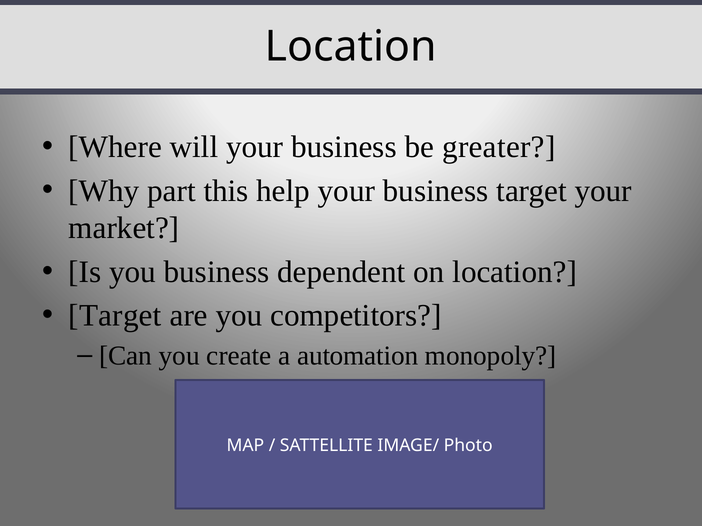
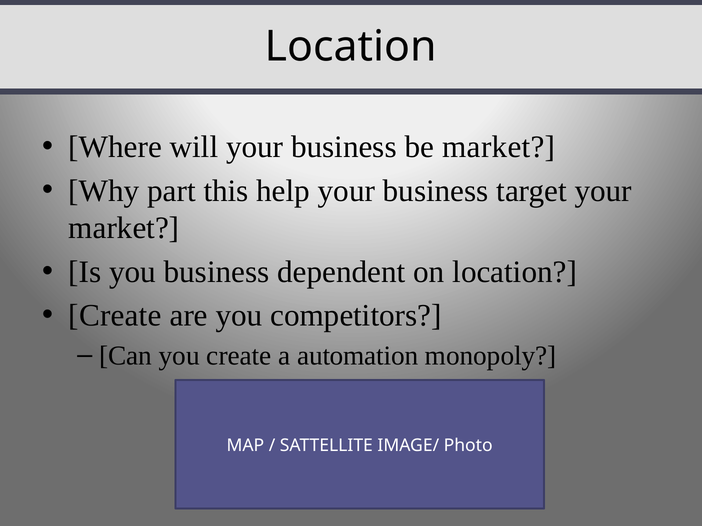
be greater: greater -> market (499, 147)
Target: Target -> Create (115, 316)
